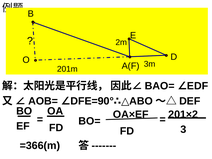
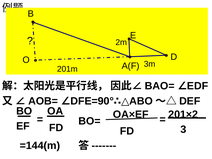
=366(m: =366(m -> =144(m (40, 146)
